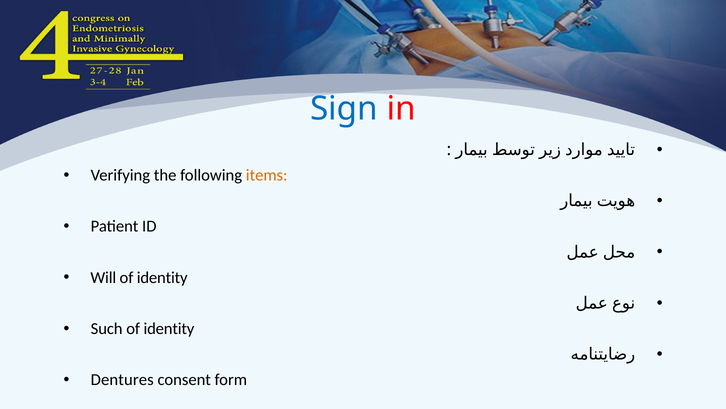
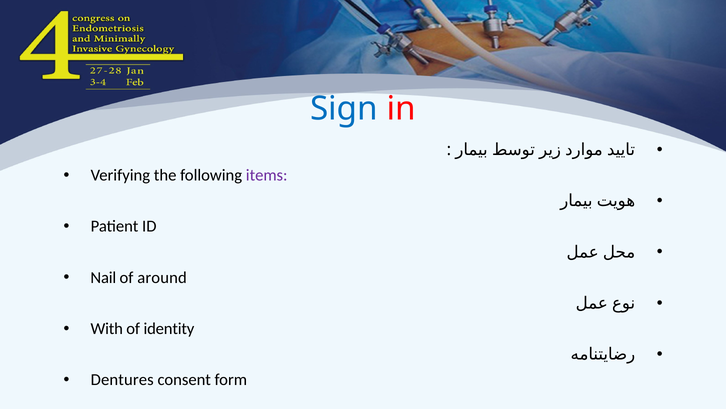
items colour: orange -> purple (267, 175)
Will: Will -> Nail (103, 277)
identity: identity -> around (162, 277)
Such: Such -> With (107, 328)
